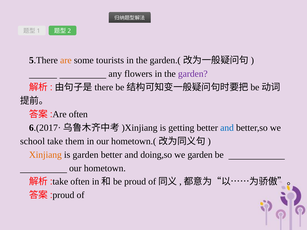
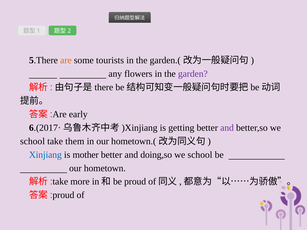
often: often -> early (78, 114)
and colour: blue -> purple (227, 128)
Xinjiang colour: orange -> blue (45, 155)
is garden: garden -> mother (86, 155)
garden: garden -> school (200, 155)
often: often -> more (80, 182)
